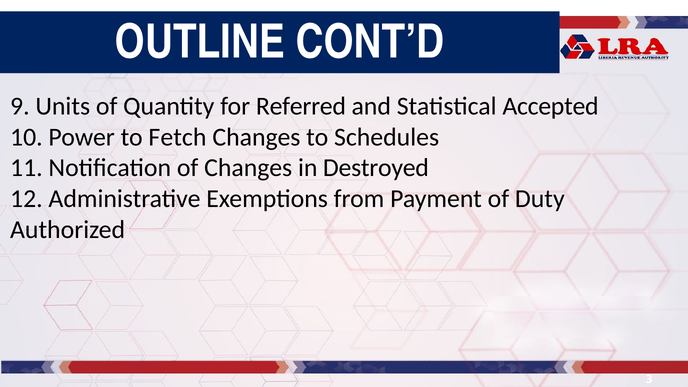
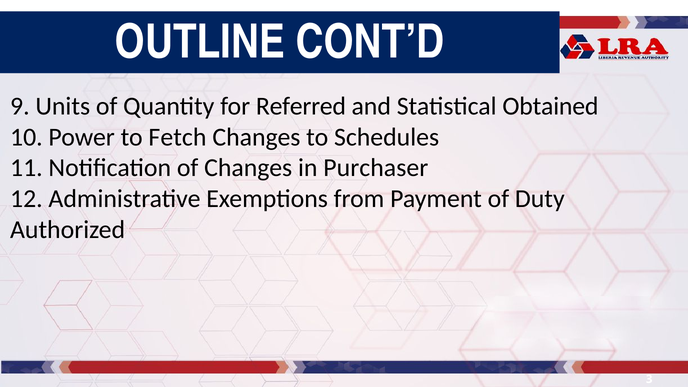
Accepted: Accepted -> Obtained (550, 106)
Destroyed: Destroyed -> Purchaser (376, 168)
